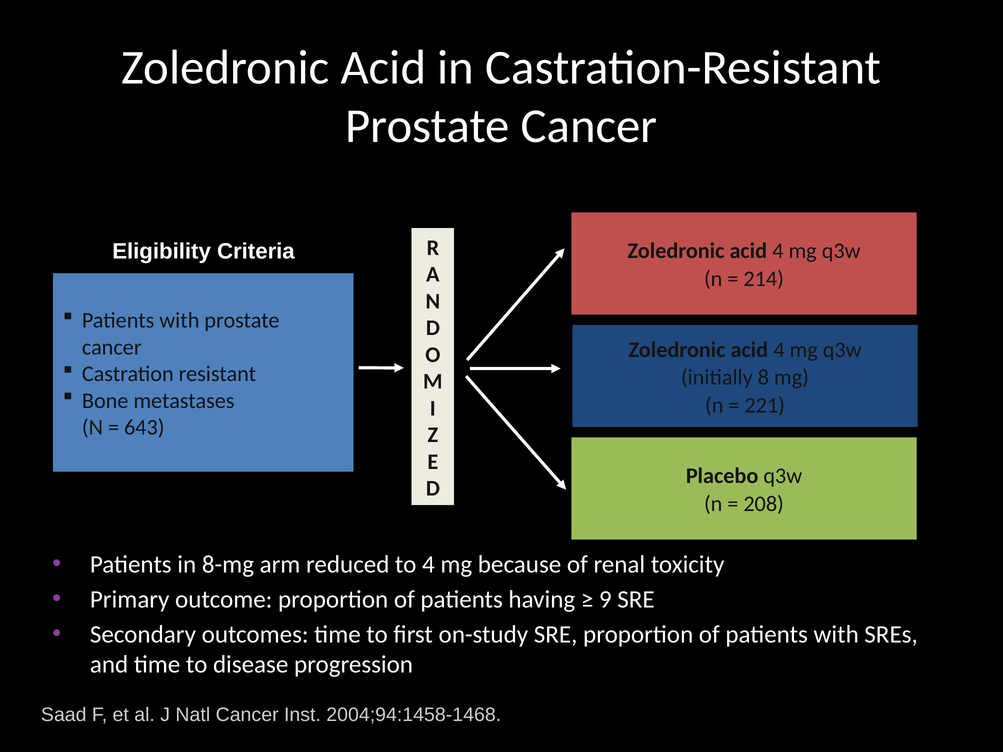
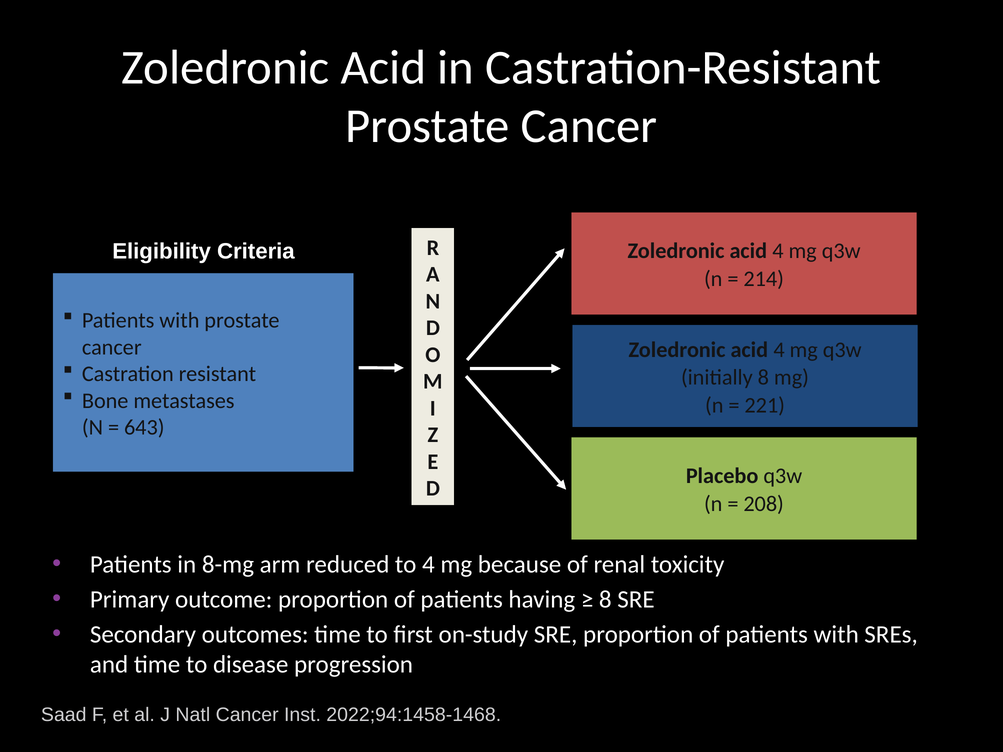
9: 9 -> 8 (605, 600)
2004;94:1458-1468: 2004;94:1458-1468 -> 2022;94:1458-1468 (414, 715)
